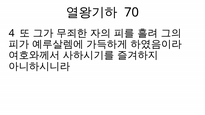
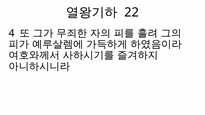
70: 70 -> 22 (132, 12)
